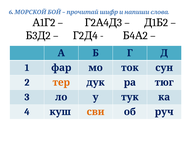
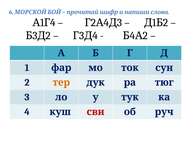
2: 2 -> 4 (53, 23)
2: 2 -> 3 (82, 36)
сви colour: orange -> red (96, 112)
